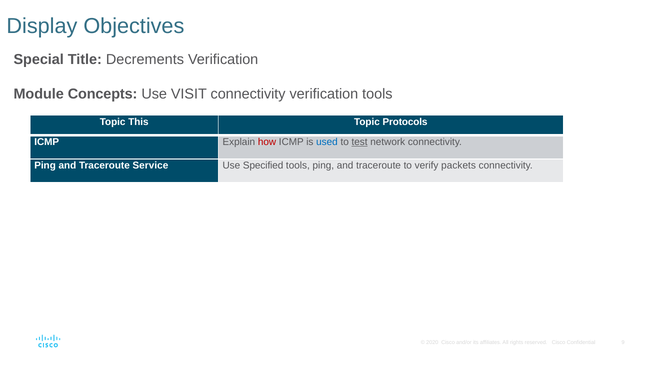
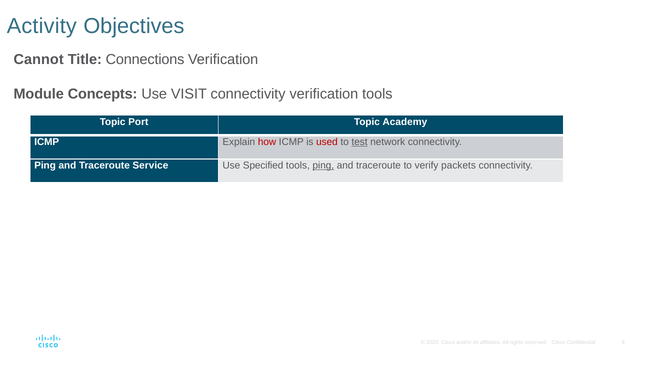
Display: Display -> Activity (42, 26)
Special: Special -> Cannot (39, 59)
Decrements: Decrements -> Connections (145, 59)
This: This -> Port (138, 122)
Protocols: Protocols -> Academy (405, 122)
used colour: blue -> red (327, 142)
ping underline: none -> present (323, 165)
